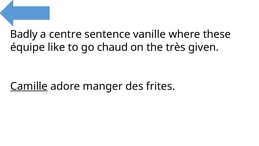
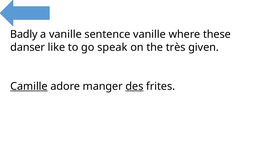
a centre: centre -> vanille (65, 34)
équipe: équipe -> danser (28, 47)
chaud: chaud -> speak (112, 47)
des underline: none -> present (134, 86)
